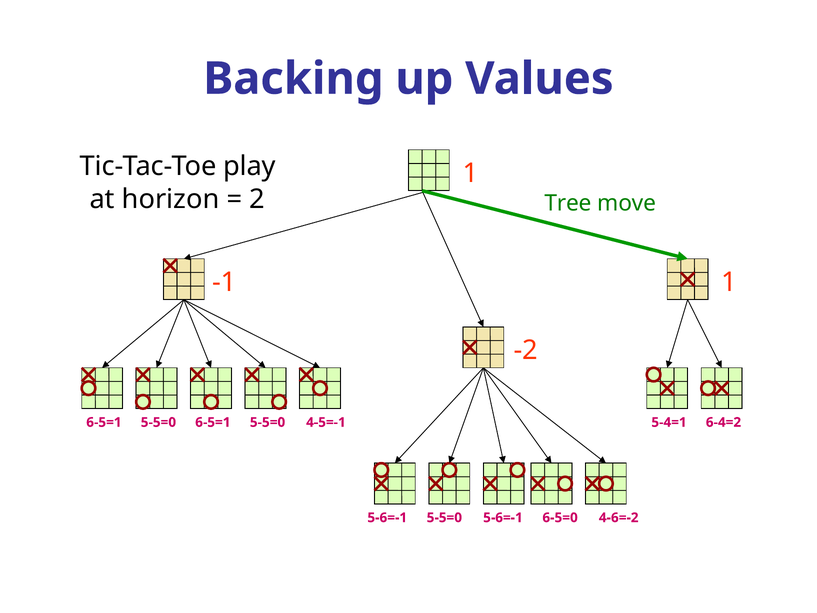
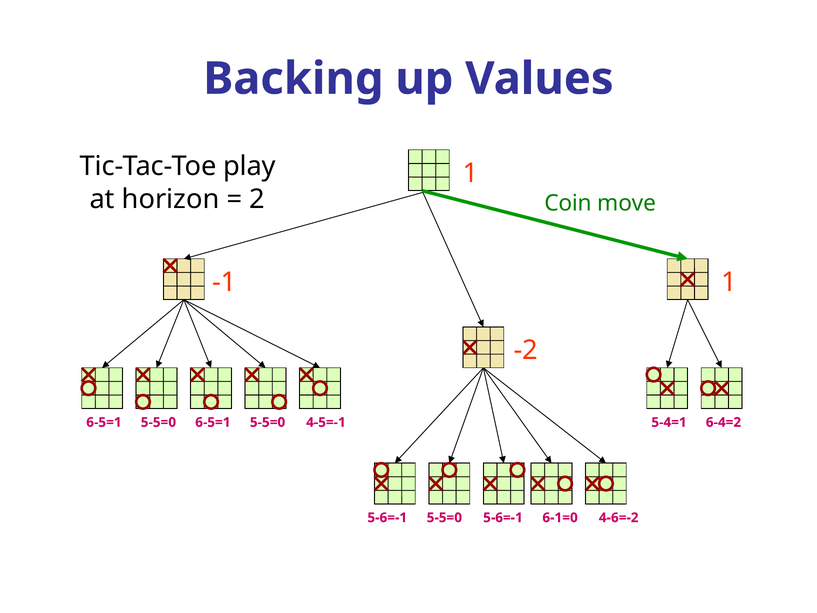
Tree: Tree -> Coin (568, 203)
6-5=0: 6-5=0 -> 6-1=0 (560, 517)
